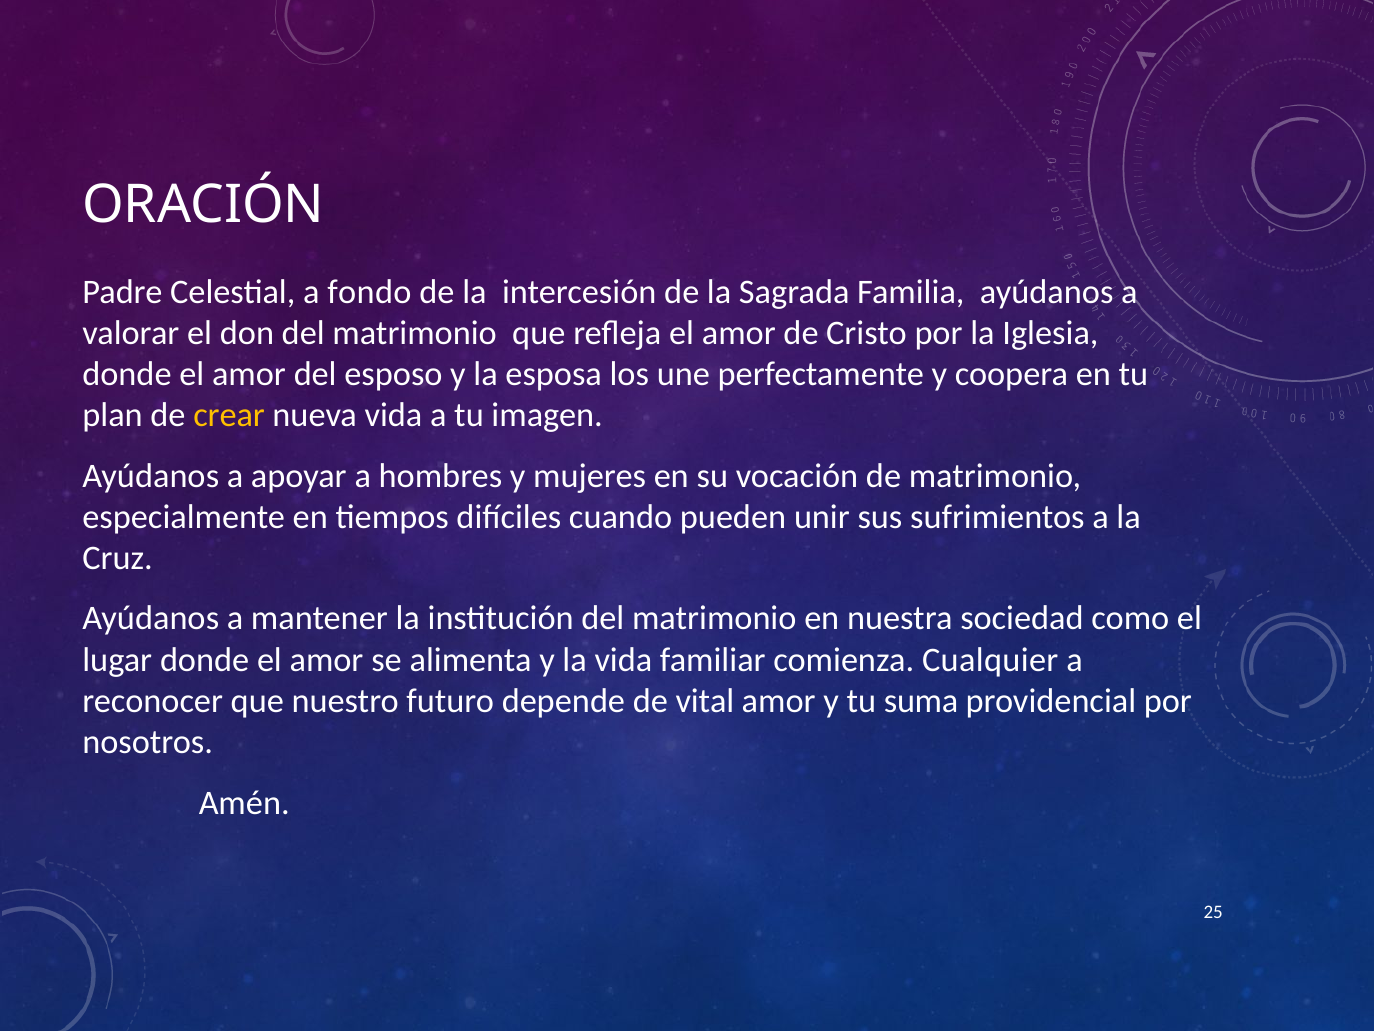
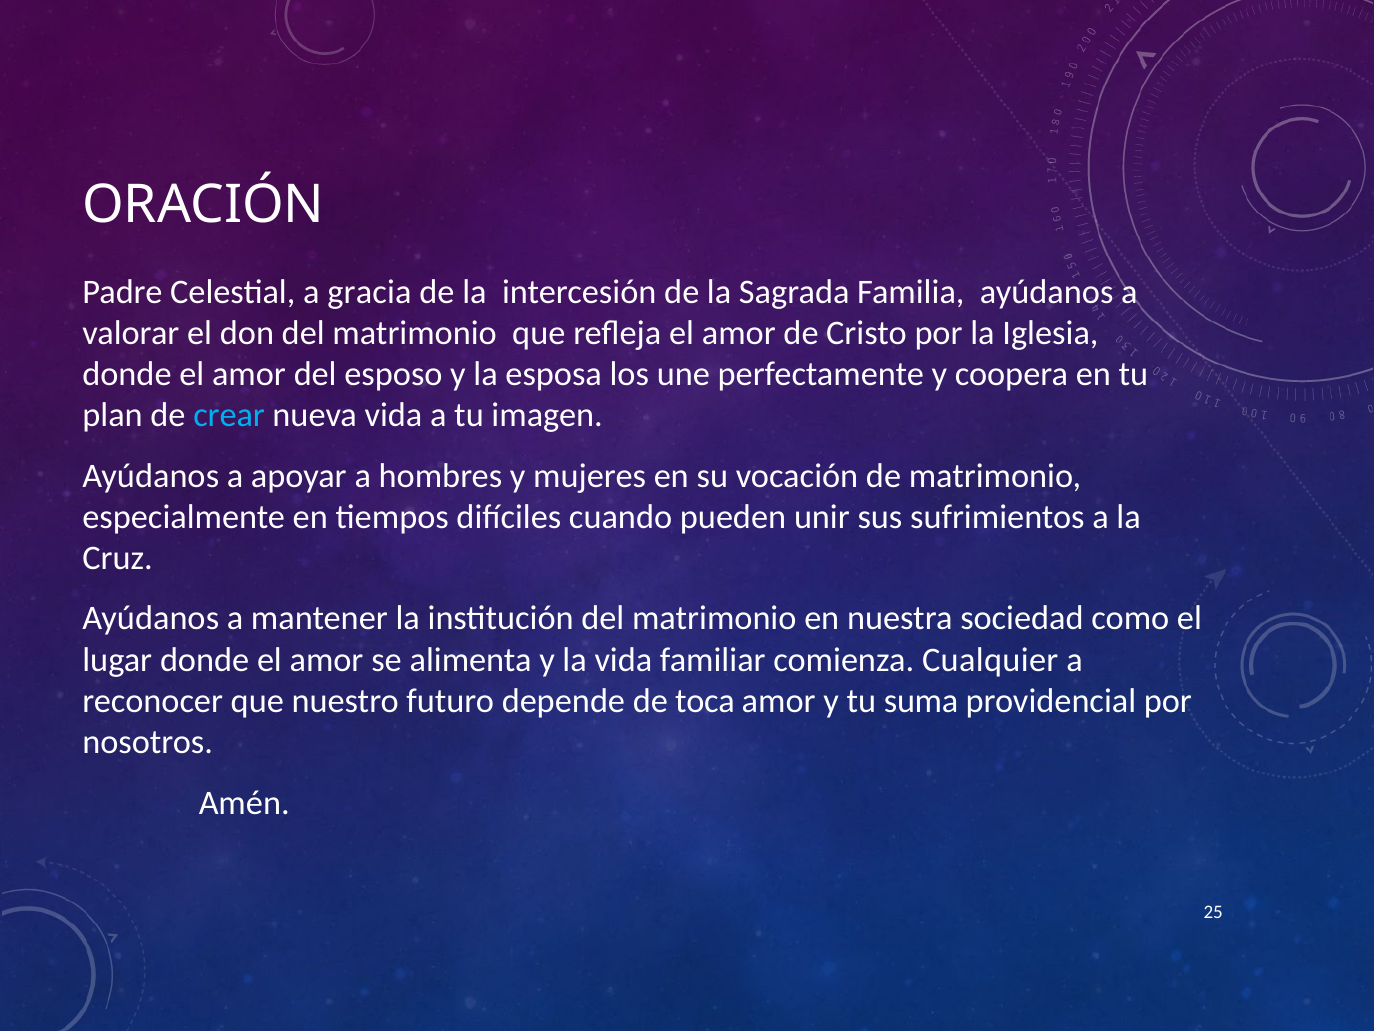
fondo: fondo -> gracia (370, 292)
crear colour: yellow -> light blue (229, 415)
vital: vital -> toca (705, 701)
